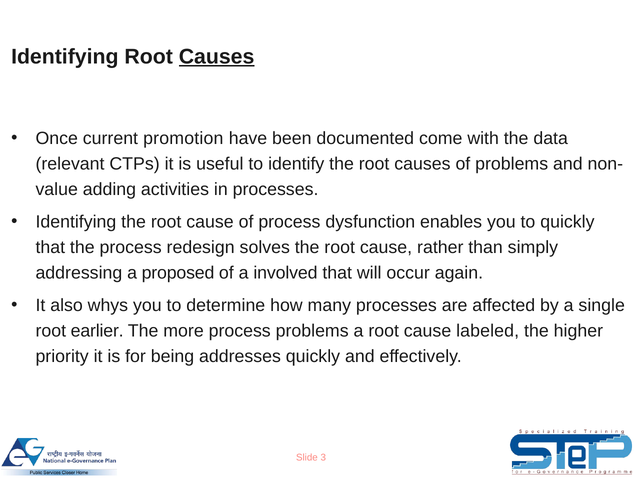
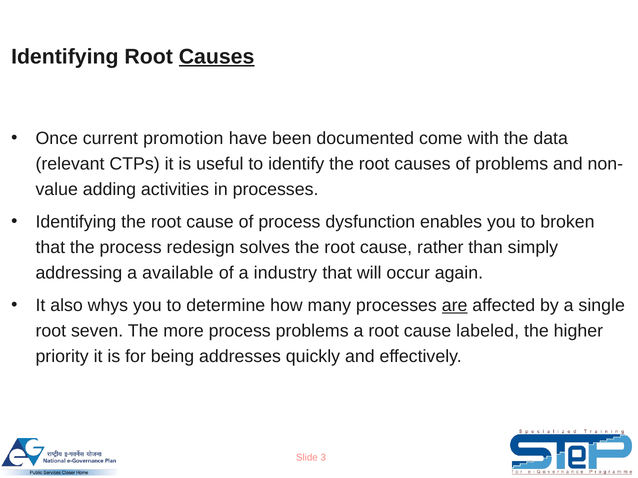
to quickly: quickly -> broken (567, 222)
proposed: proposed -> available (178, 273)
involved: involved -> industry (285, 273)
are underline: none -> present (455, 306)
earlier: earlier -> seven (97, 331)
